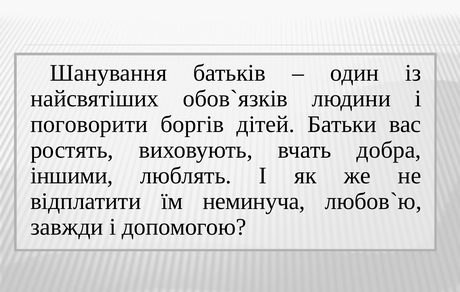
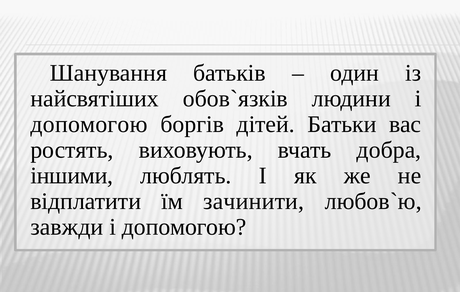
поговорити: поговорити -> допомогою (89, 124)
неминуча: неминуча -> зачинити (254, 201)
